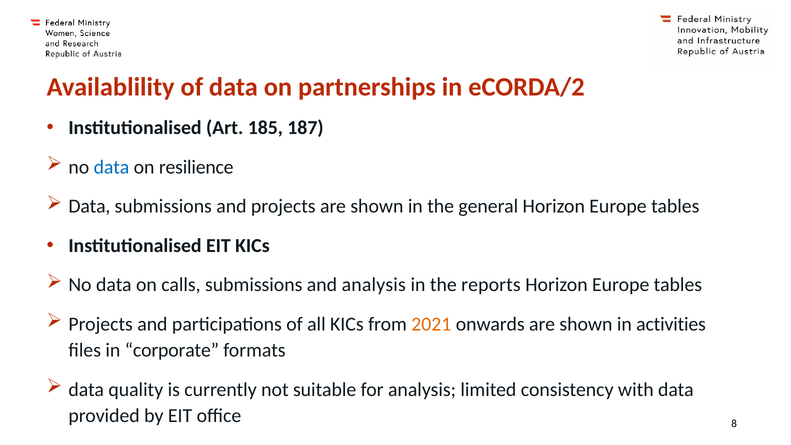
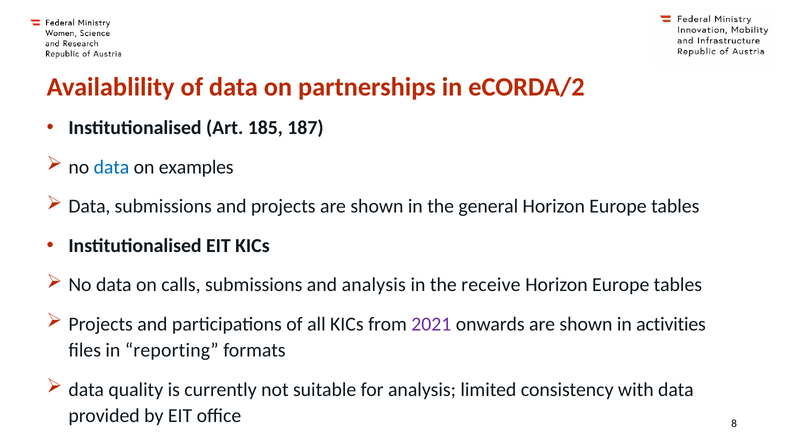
resilience: resilience -> examples (196, 167)
reports: reports -> receive (491, 285)
2021 colour: orange -> purple (431, 324)
corporate: corporate -> reporting (172, 350)
